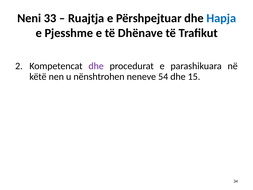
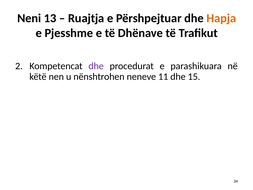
33: 33 -> 13 (50, 18)
Hapja colour: blue -> orange (221, 18)
54: 54 -> 11 (163, 77)
